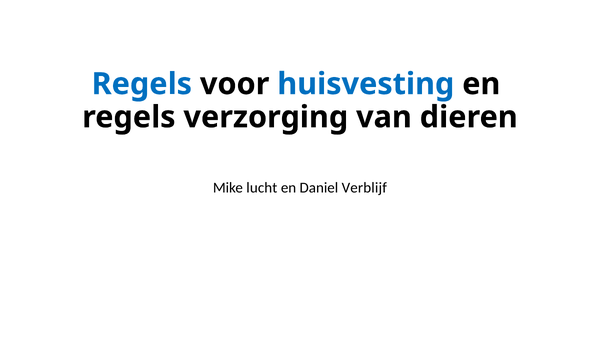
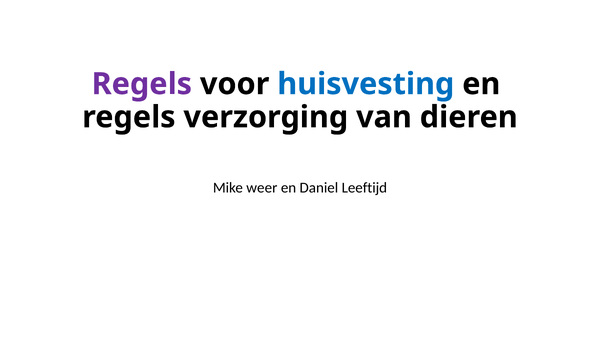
Regels colour: blue -> purple (142, 84)
lucht: lucht -> weer (262, 188)
Verblijf: Verblijf -> Leeftijd (364, 188)
